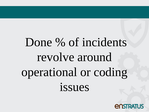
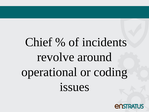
Done: Done -> Chief (39, 42)
